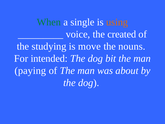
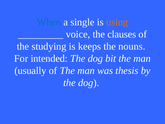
When colour: green -> blue (49, 22)
created: created -> clauses (122, 34)
move: move -> keeps (90, 46)
paying: paying -> usually (30, 70)
about: about -> thesis (127, 70)
